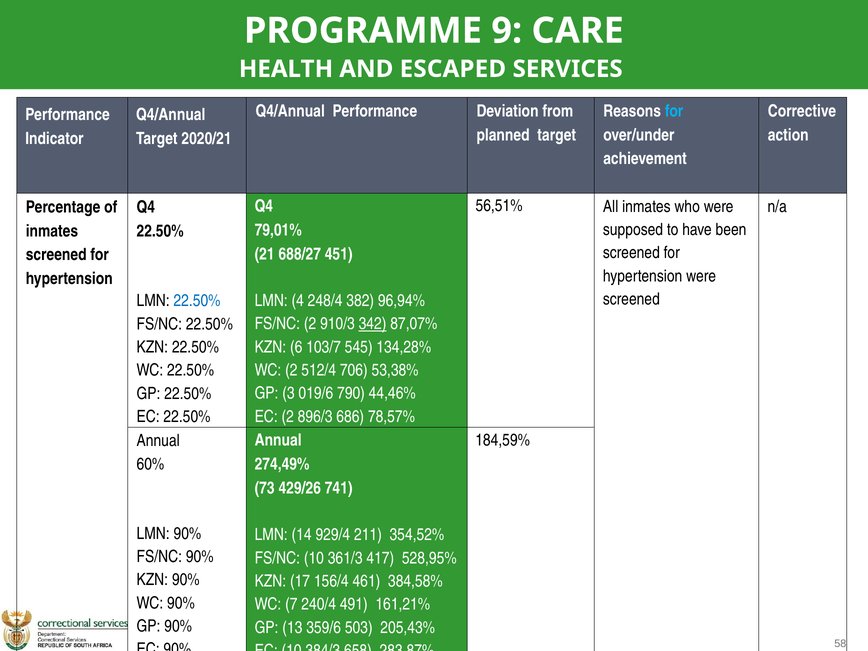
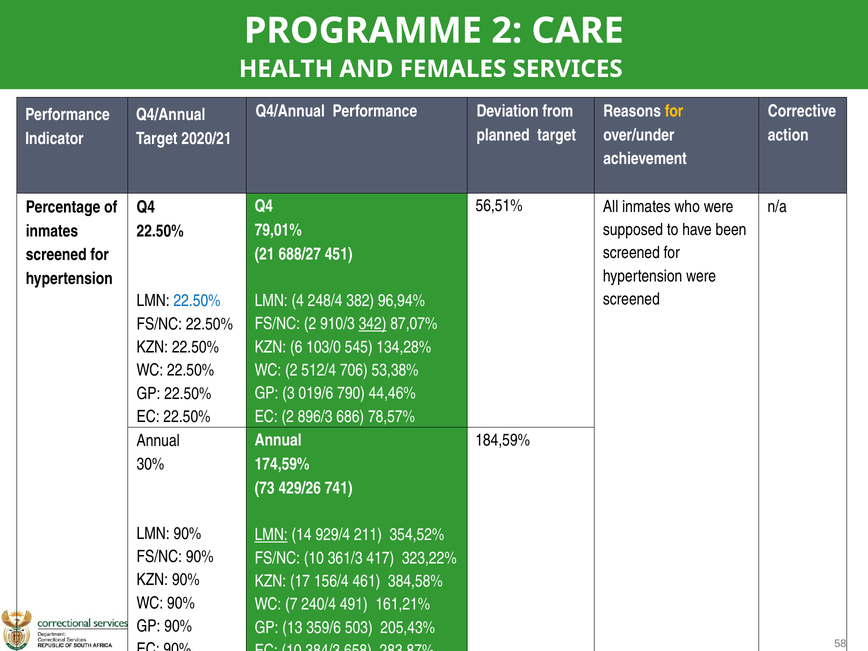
PROGRAMME 9: 9 -> 2 (507, 31)
ESCAPED: ESCAPED -> FEMALES (453, 69)
for colour: light blue -> yellow (674, 111)
103/7: 103/7 -> 103/0 (324, 347)
60%: 60% -> 30% (150, 464)
274,49%: 274,49% -> 174,59% (282, 464)
LMN underline: none -> present (271, 535)
528,95%: 528,95% -> 323,22% (429, 558)
